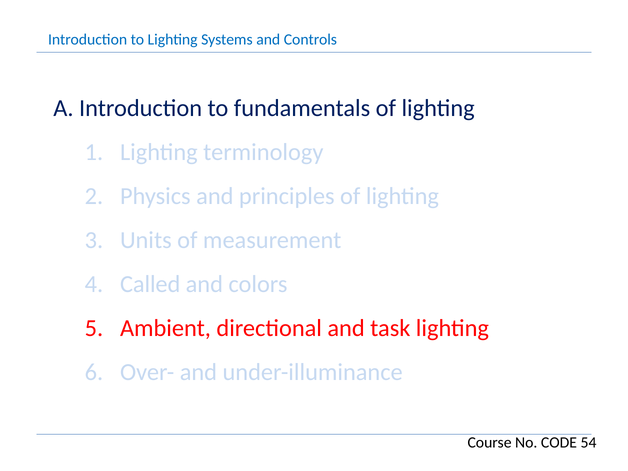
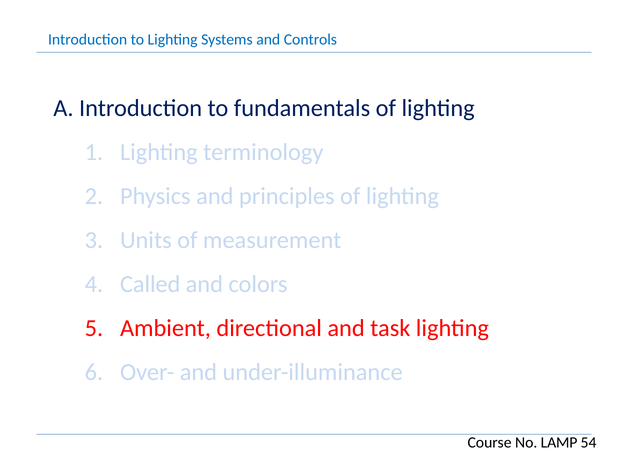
CODE: CODE -> LAMP (559, 443)
